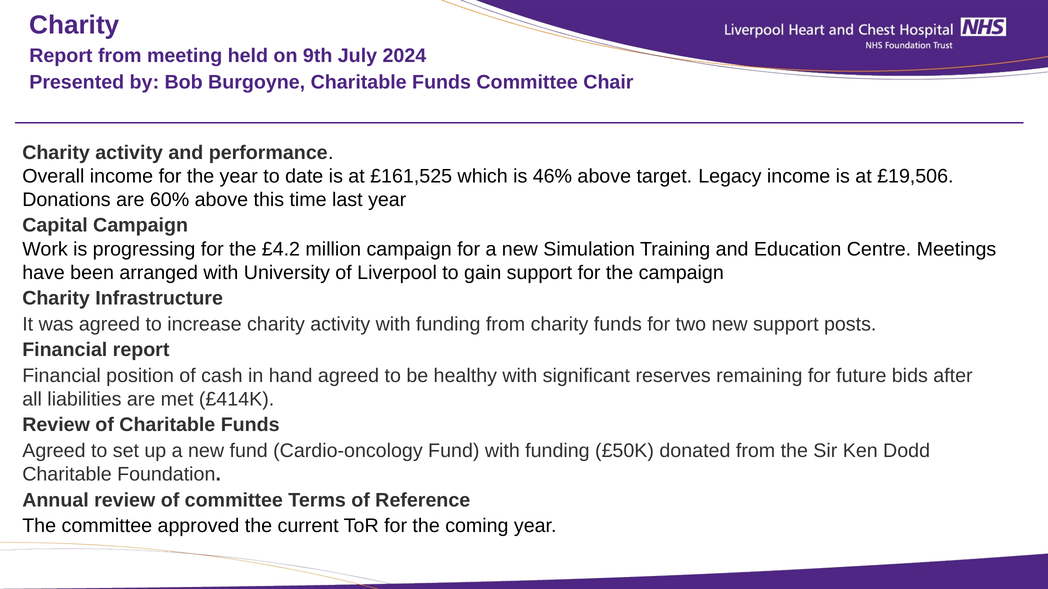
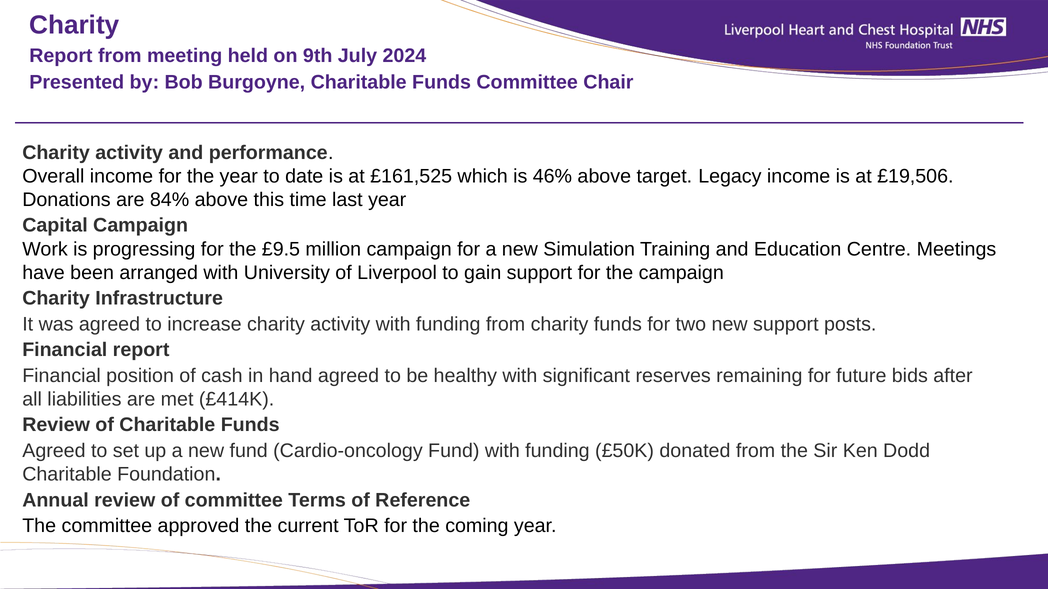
60%: 60% -> 84% (170, 200)
£4.2: £4.2 -> £9.5 (281, 249)
